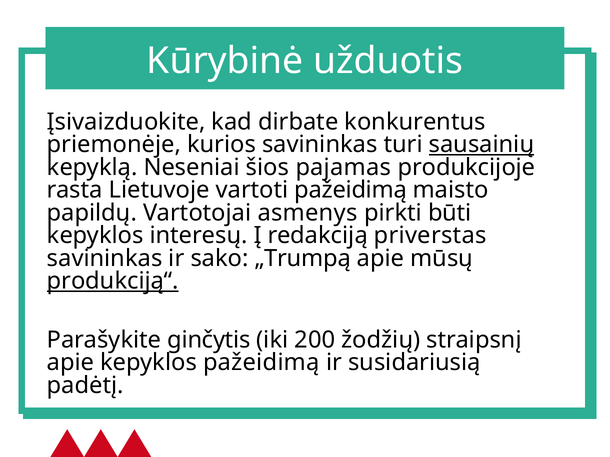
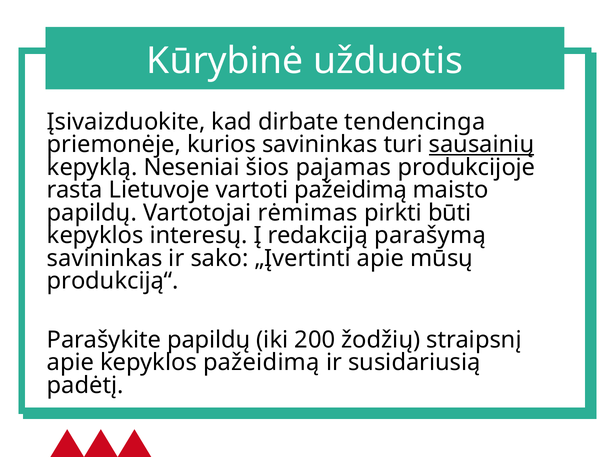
konkurentus: konkurentus -> tendencinga (415, 122)
asmenys: asmenys -> rėmimas (308, 213)
priverstas: priverstas -> parašymą (430, 236)
„Trumpą: „Trumpą -> „Įvertinti (303, 259)
produkciją“ underline: present -> none (113, 281)
Parašykite ginčytis: ginčytis -> papildų (209, 340)
